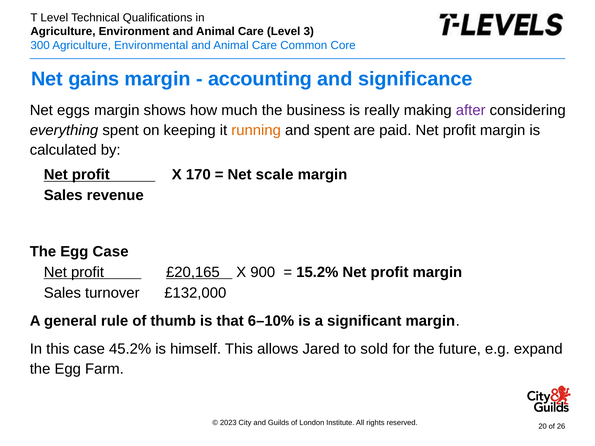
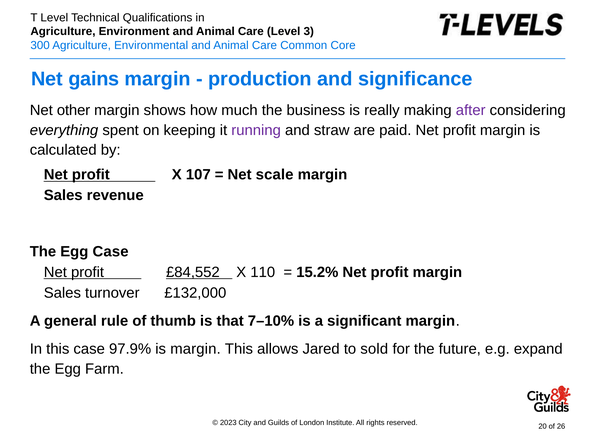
accounting: accounting -> production (260, 79)
eggs: eggs -> other (74, 110)
running colour: orange -> purple (256, 130)
and spent: spent -> straw (332, 130)
170: 170 -> 107 (198, 175)
£20,165: £20,165 -> £84,552 (193, 272)
900: 900 -> 110 (263, 272)
6–10%: 6–10% -> 7–10% (271, 321)
45.2%: 45.2% -> 97.9% (130, 349)
is himself: himself -> margin (195, 349)
